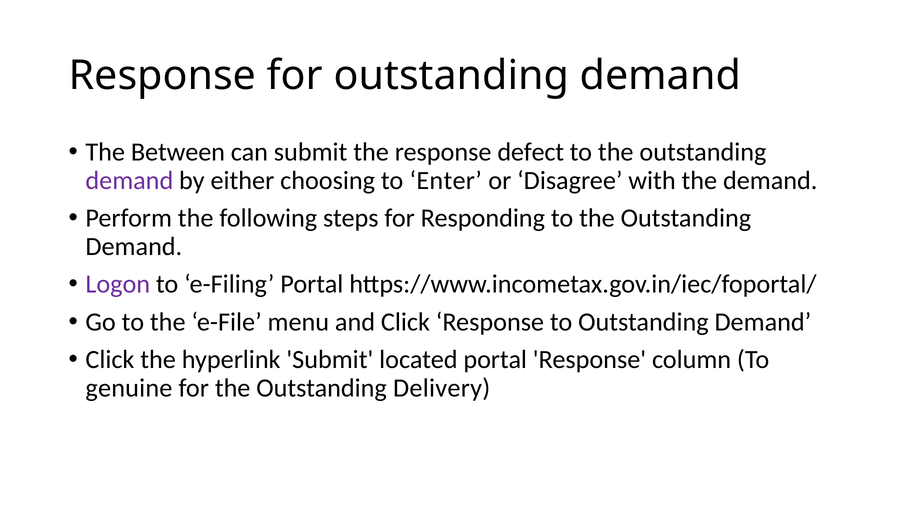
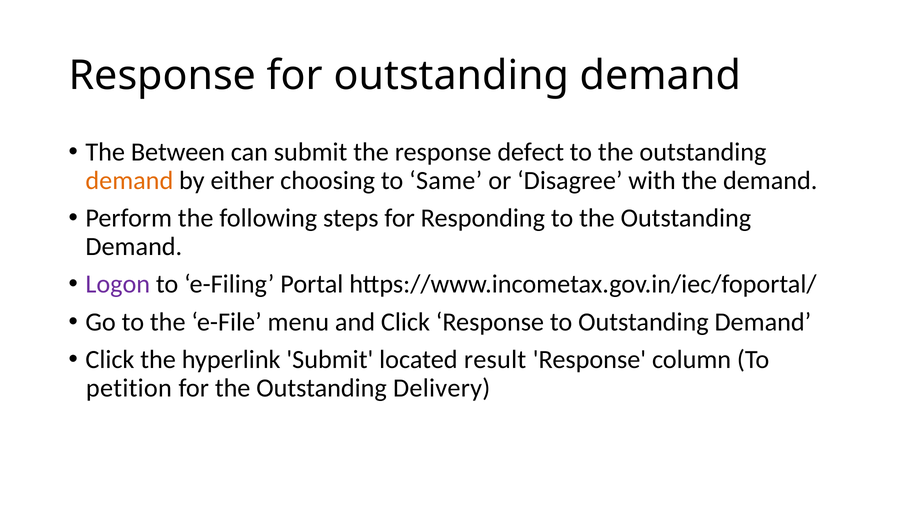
demand colour: purple -> orange (129, 181)
Enter: Enter -> Same (446, 181)
located portal: portal -> result (495, 360)
genuine: genuine -> petition (129, 388)
